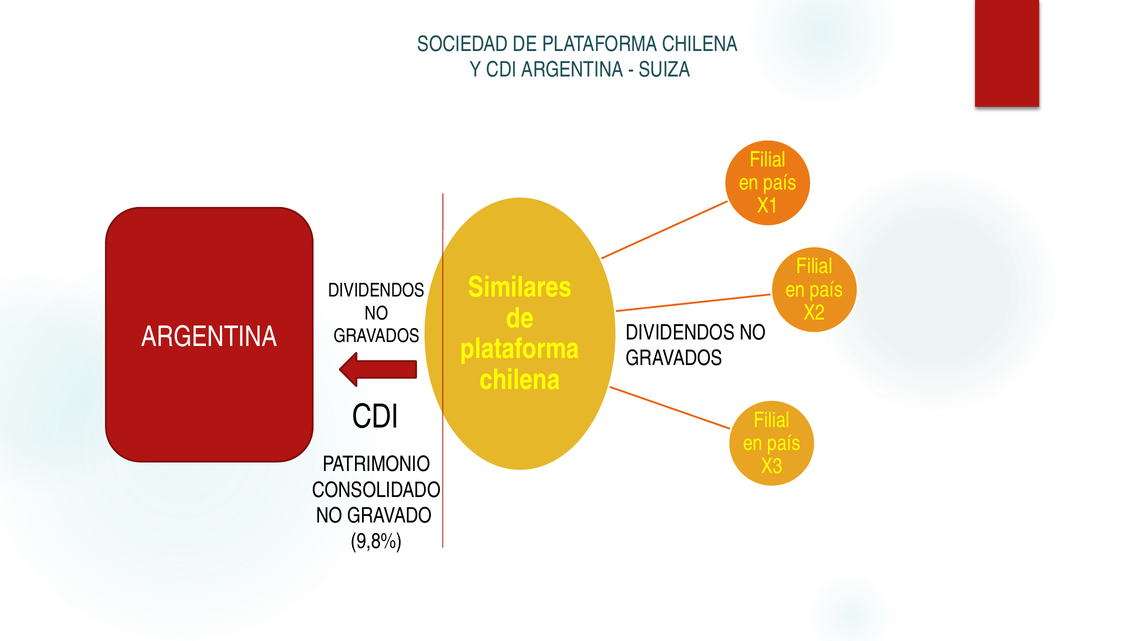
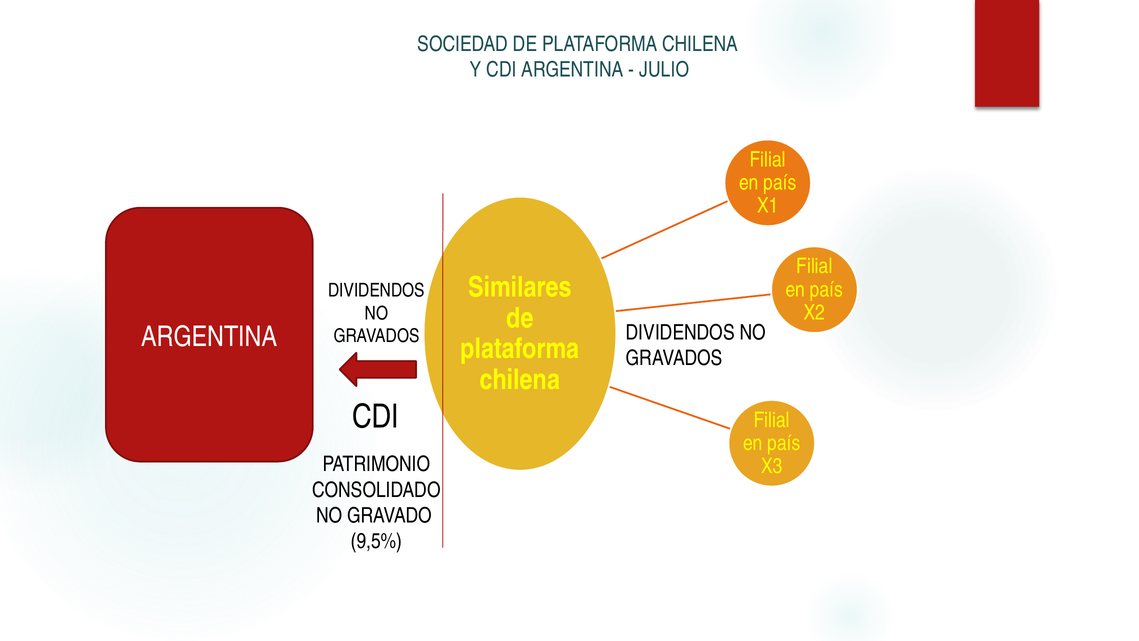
SUIZA: SUIZA -> JULIO (664, 70)
9,8%: 9,8% -> 9,5% (377, 541)
